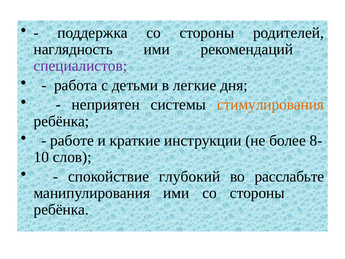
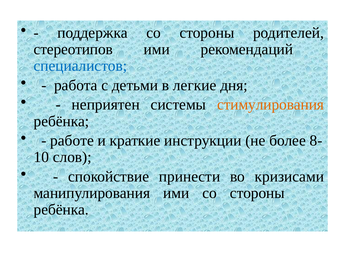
наглядность: наглядность -> стереотипов (73, 49)
специалистов colour: purple -> blue (80, 66)
глубокий: глубокий -> принести (190, 176)
расслабьте: расслабьте -> кризисами (289, 176)
